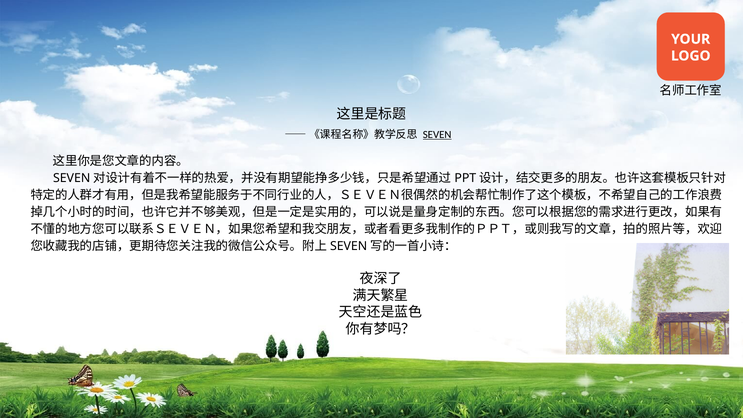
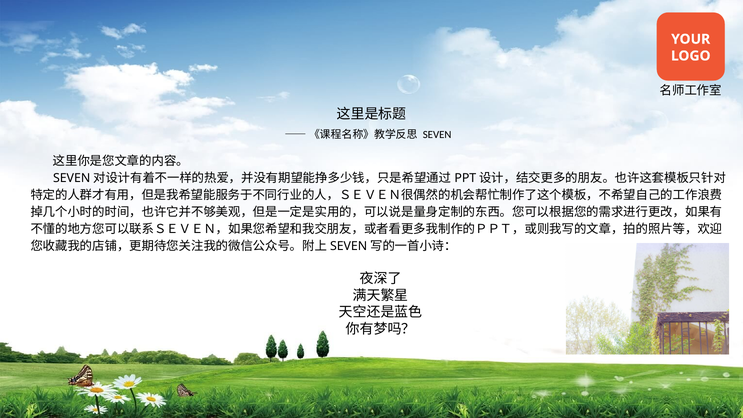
SEVEN underline: present -> none (437, 135)
